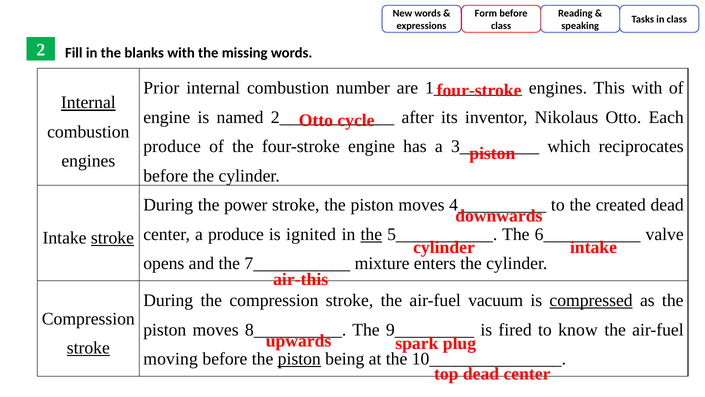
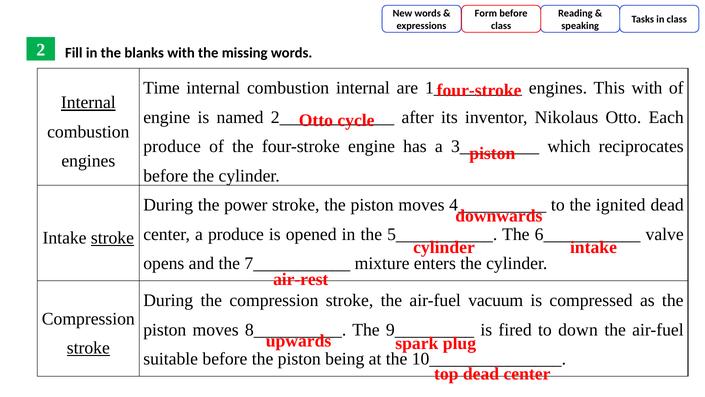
Prior: Prior -> Time (161, 88)
combustion number: number -> internal (363, 88)
created: created -> ignited (621, 205)
ignited: ignited -> opened (311, 234)
the underline: present -> none (371, 234)
air-this: air-this -> air-rest (301, 279)
compressed underline: present -> none (591, 300)
know: know -> down (578, 329)
moving: moving -> suitable (171, 359)
piston underline: present -> none (299, 359)
